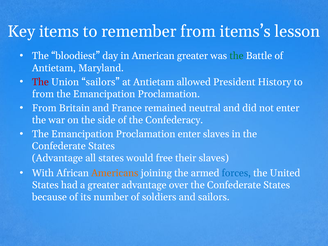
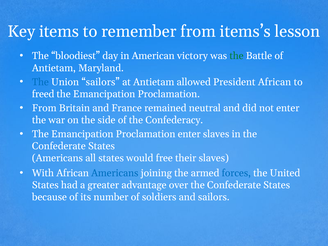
American greater: greater -> victory (192, 56)
The colour: red -> blue (40, 82)
President History: History -> African (275, 82)
from: from -> freed (43, 94)
Advantage: Advantage -> Americans (57, 158)
Americans colour: orange -> blue (115, 173)
